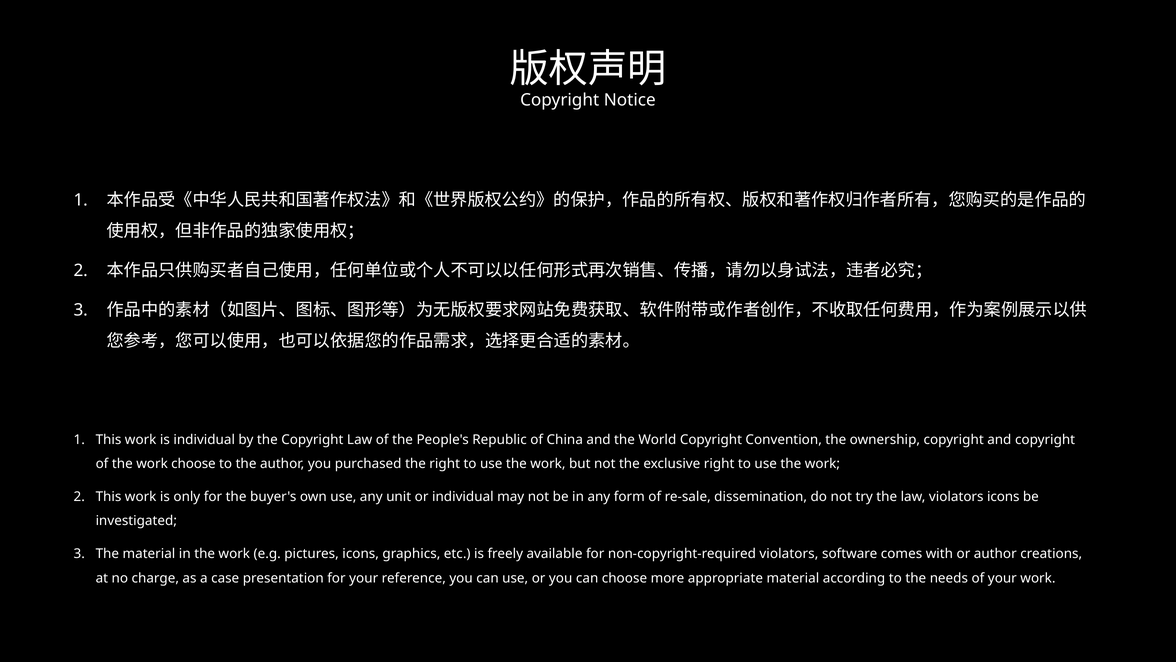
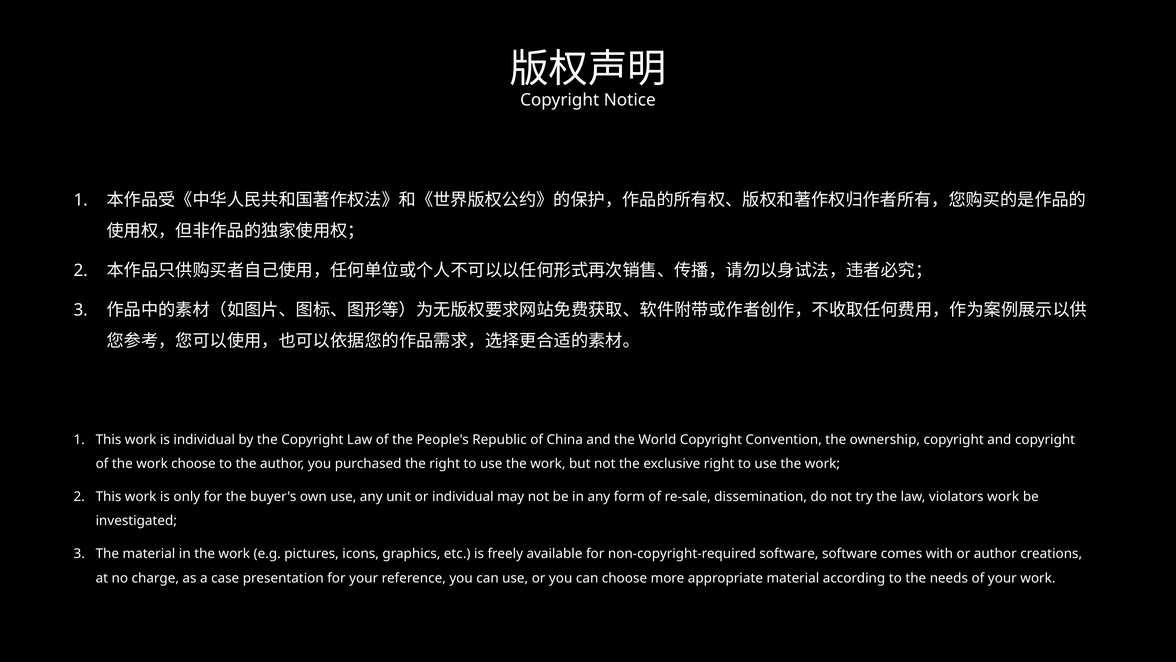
violators icons: icons -> work (1003, 496)
non-copyright-required violators: violators -> software (789, 553)
